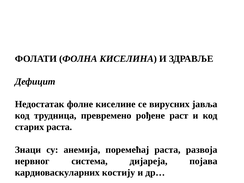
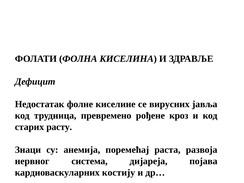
раст: раст -> кроз (179, 116)
старих раста: раста -> расту (59, 127)
